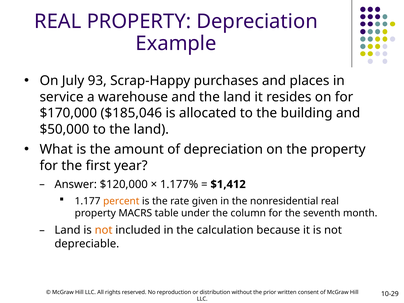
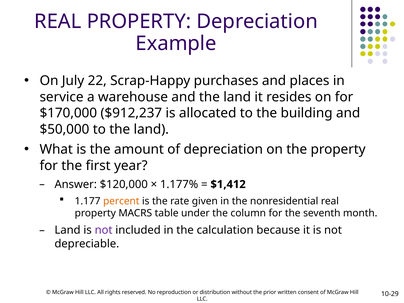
93: 93 -> 22 (97, 81)
$185,046: $185,046 -> $912,237 (131, 113)
not colour: orange -> purple (104, 230)
